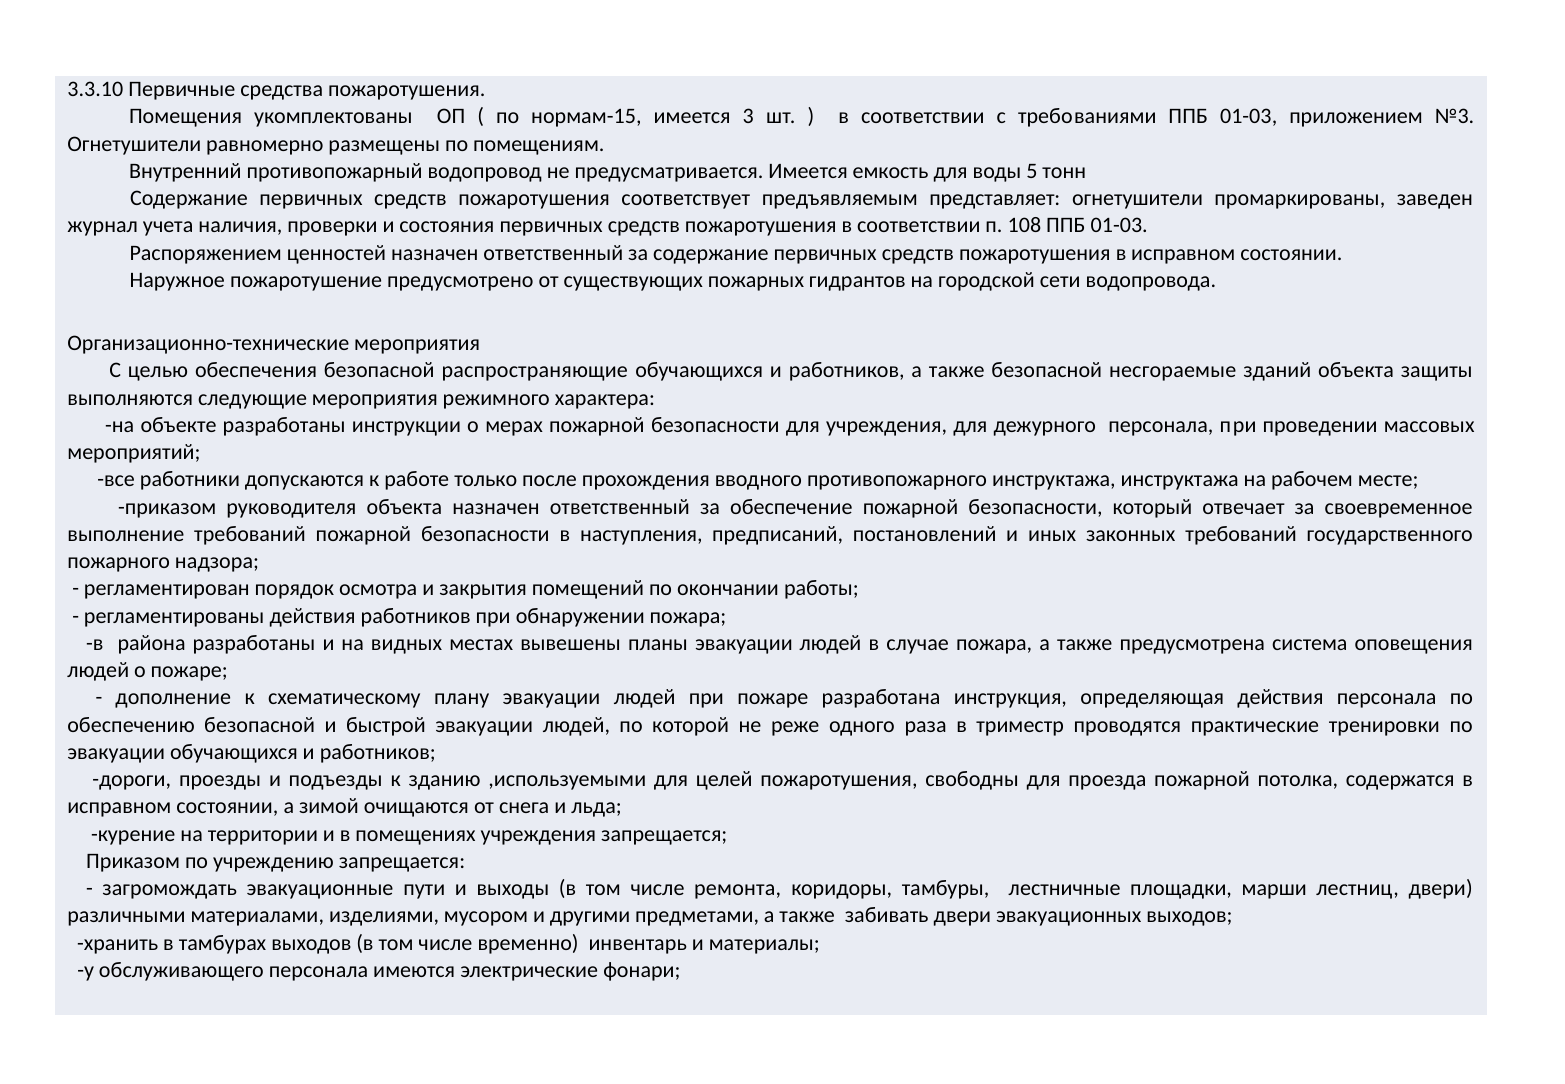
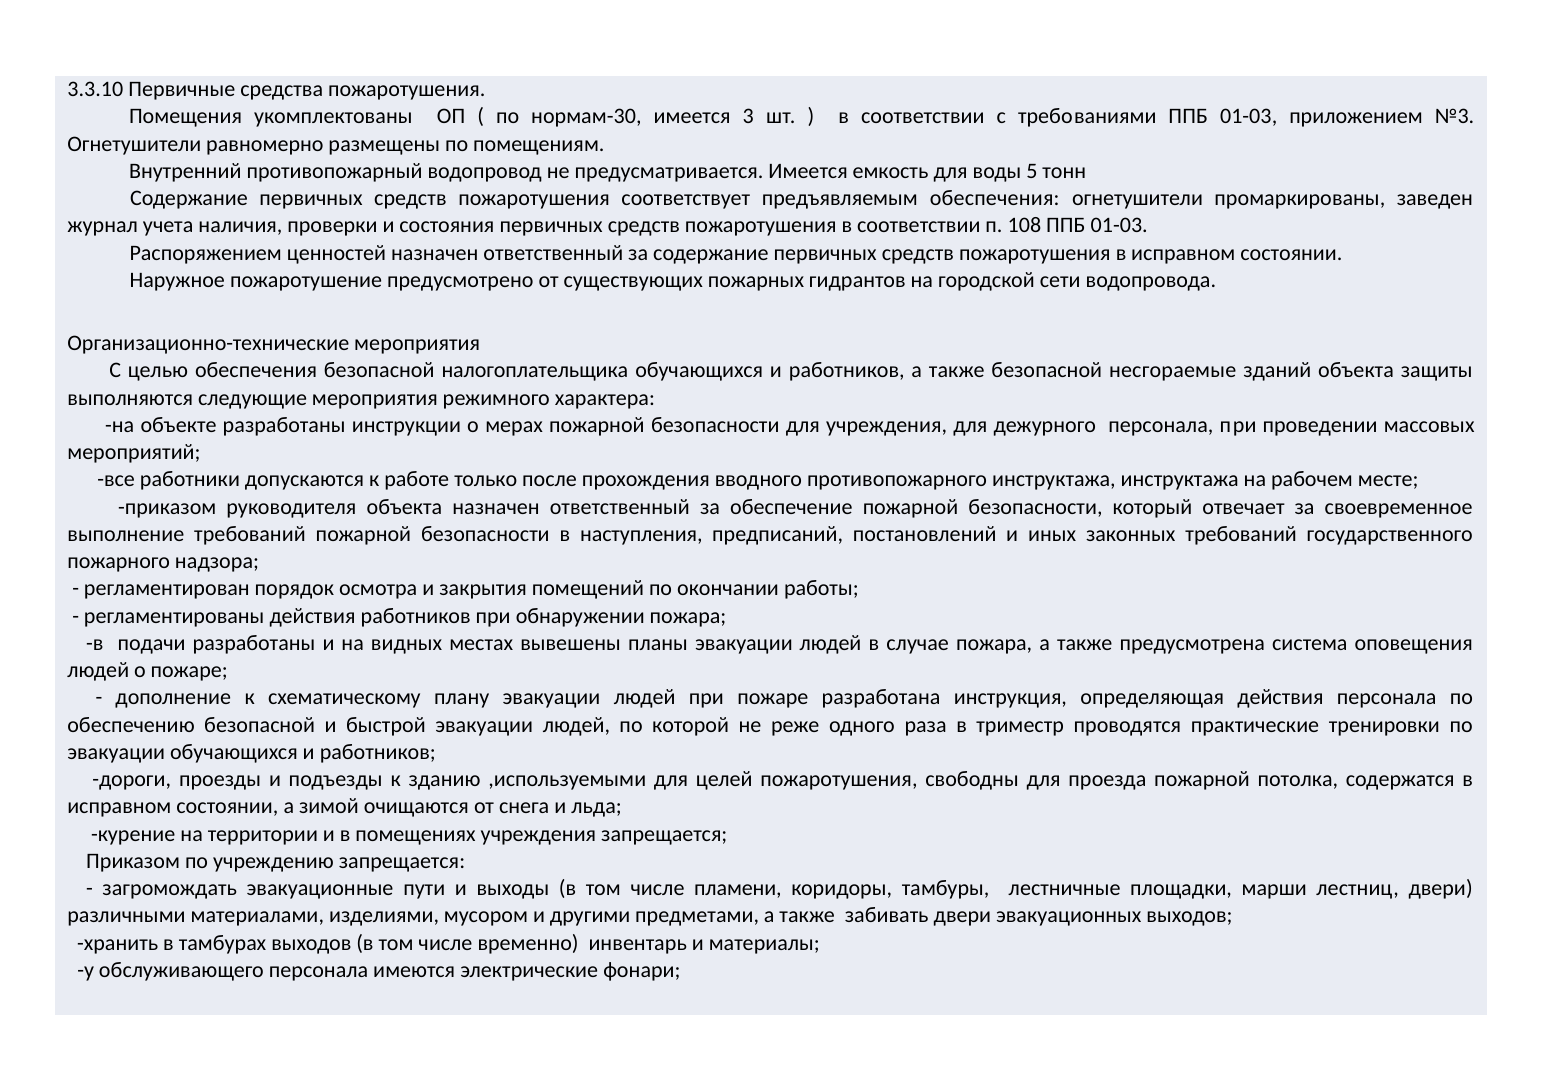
нормам-15: нормам-15 -> нормам-30 (586, 116)
предъявляемым представляет: представляет -> обеспечения (995, 198)
распространяющие: распространяющие -> налогоплательщика (535, 370)
района: района -> подачи (152, 643)
ремонта: ремонта -> пламени (738, 888)
